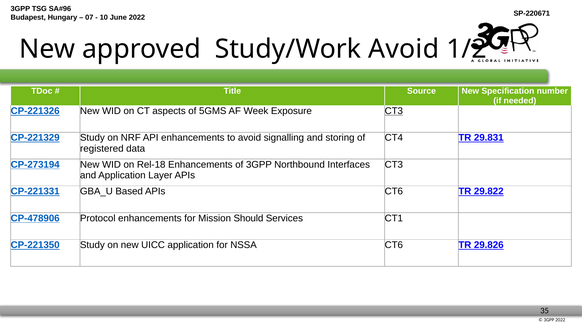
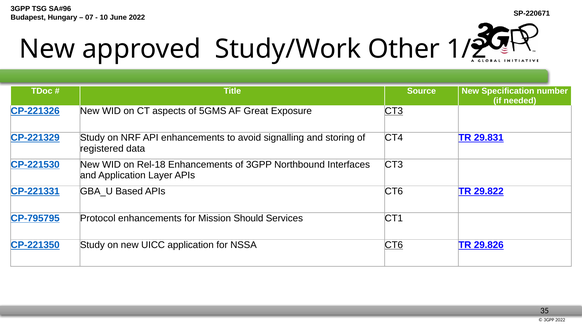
Study/Work Avoid: Avoid -> Other (404, 49)
Week: Week -> Great (256, 111)
CP-273194: CP-273194 -> CP-221530 (35, 165)
CP-478906: CP-478906 -> CP-795795 (35, 218)
CT6 underline: none -> present (394, 245)
